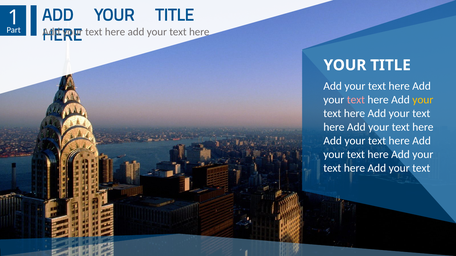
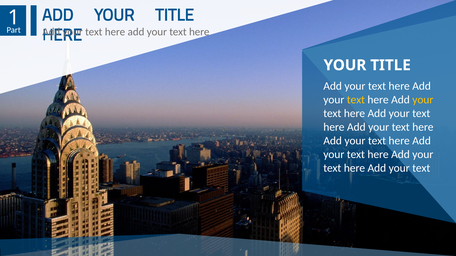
text colour: pink -> yellow (356, 100)
